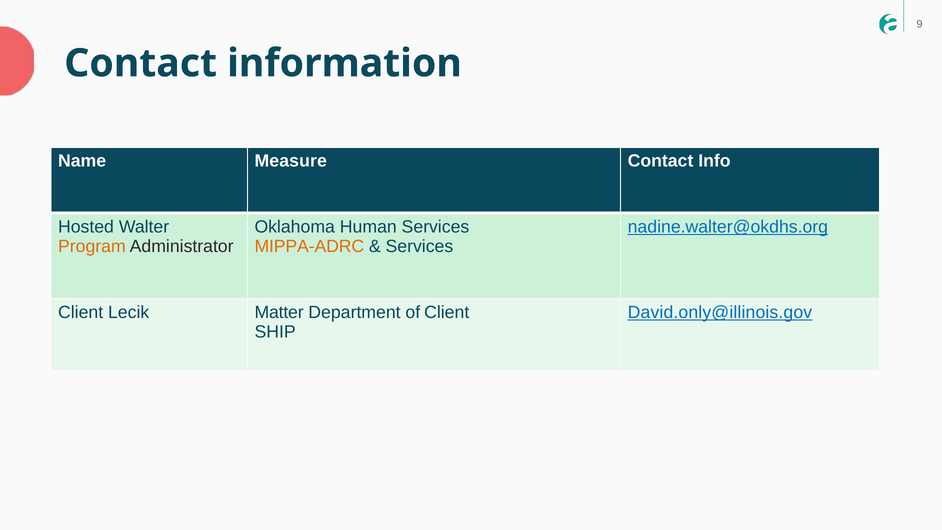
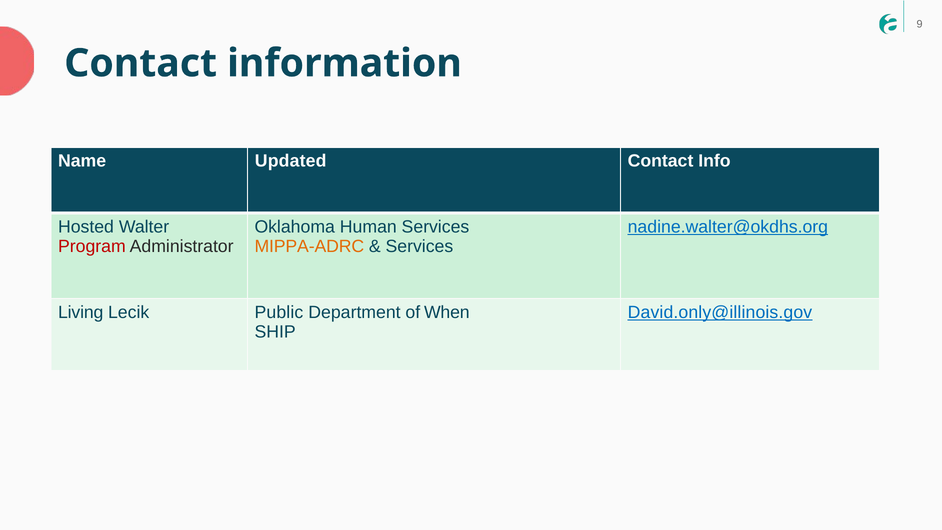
Measure: Measure -> Updated (291, 161)
Program colour: orange -> red (92, 246)
Client: Client -> Living (81, 312)
Matter: Matter -> Public (279, 312)
of Client: Client -> When (447, 312)
